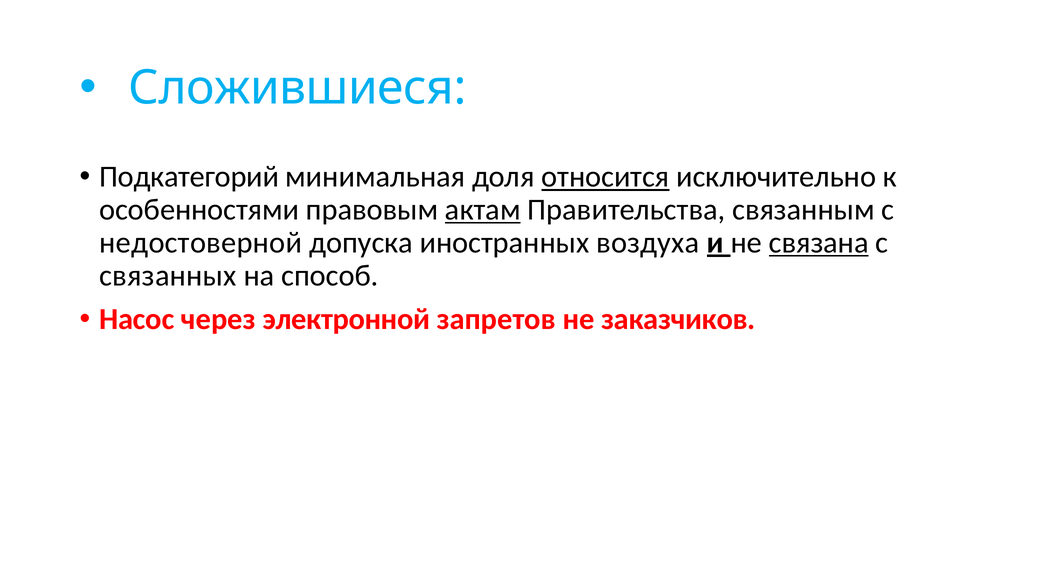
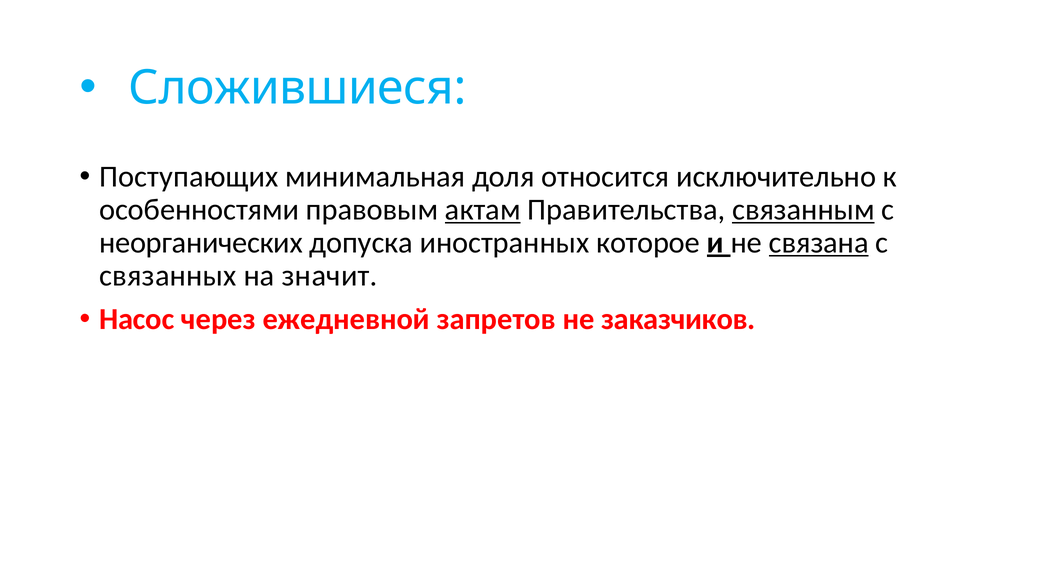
Подкатегорий: Подкатегорий -> Поступающих (189, 177)
относится underline: present -> none (605, 177)
связанным underline: none -> present (803, 210)
недостоверной: недостоверной -> неорганических (201, 243)
воздуха: воздуха -> которое (648, 243)
способ: способ -> значит (330, 275)
электронной: электронной -> ежедневной (346, 319)
